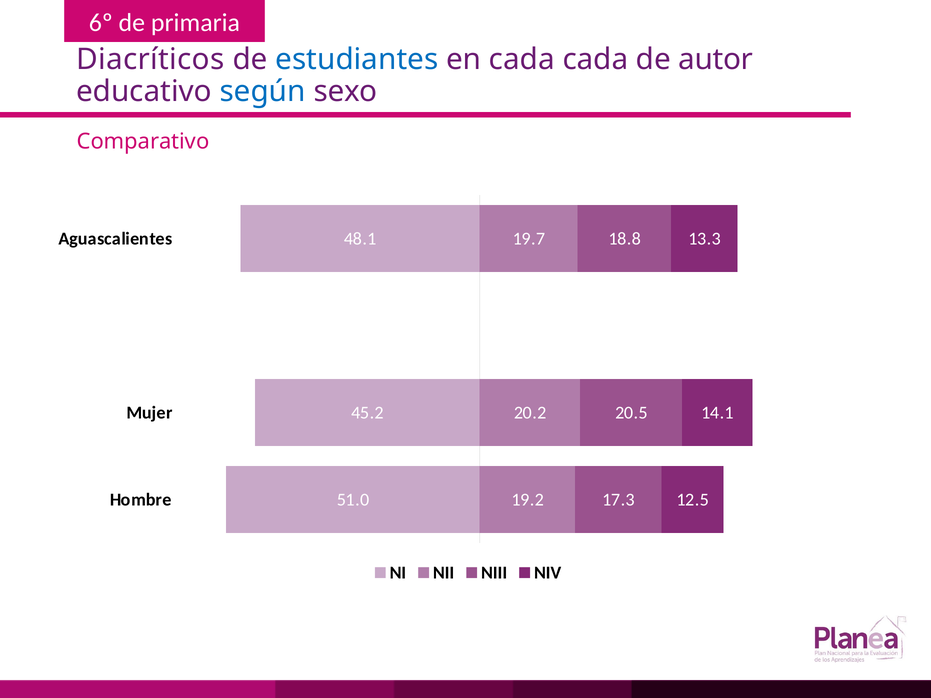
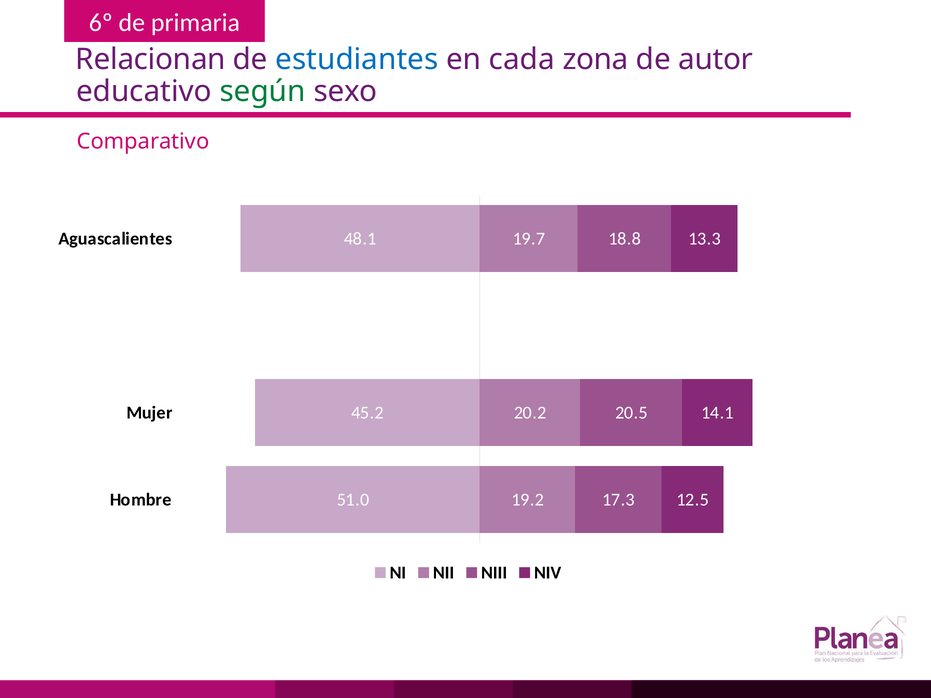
Diacríticos: Diacríticos -> Relacionan (151, 59)
cada cada: cada -> zona (596, 59)
según colour: blue -> green (263, 92)
